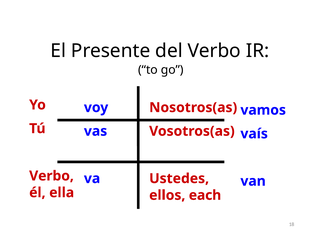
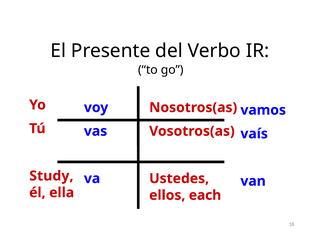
Verbo: Verbo -> Study (51, 176)
